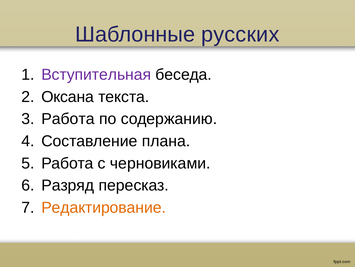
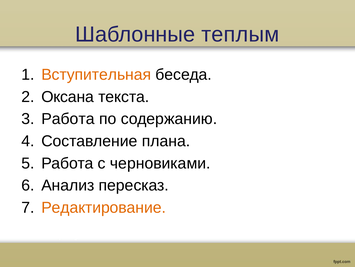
русских: русских -> теплым (240, 34)
Вступительная colour: purple -> orange (96, 74)
Разряд: Разряд -> Анализ (68, 185)
